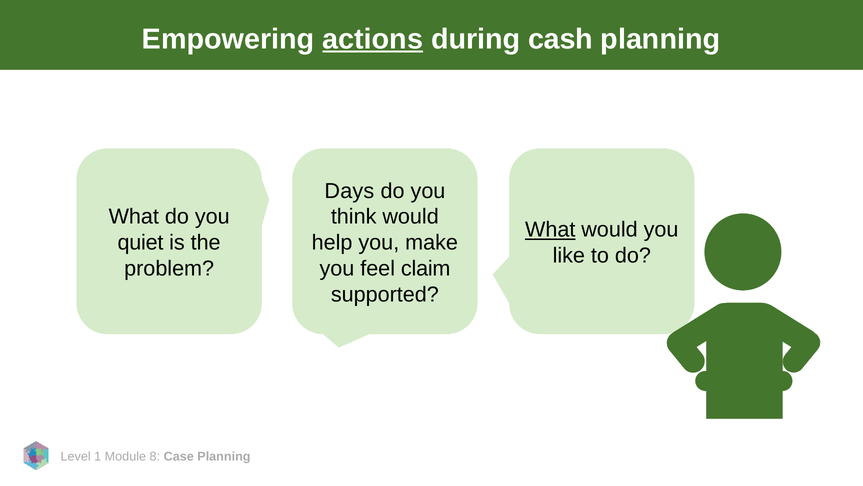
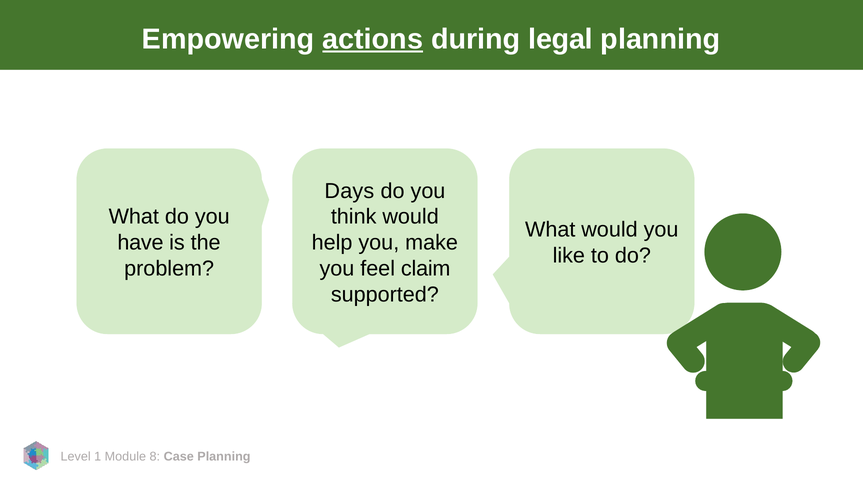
cash: cash -> legal (561, 39)
What underline: present -> none (550, 230)
quiet: quiet -> have (140, 242)
